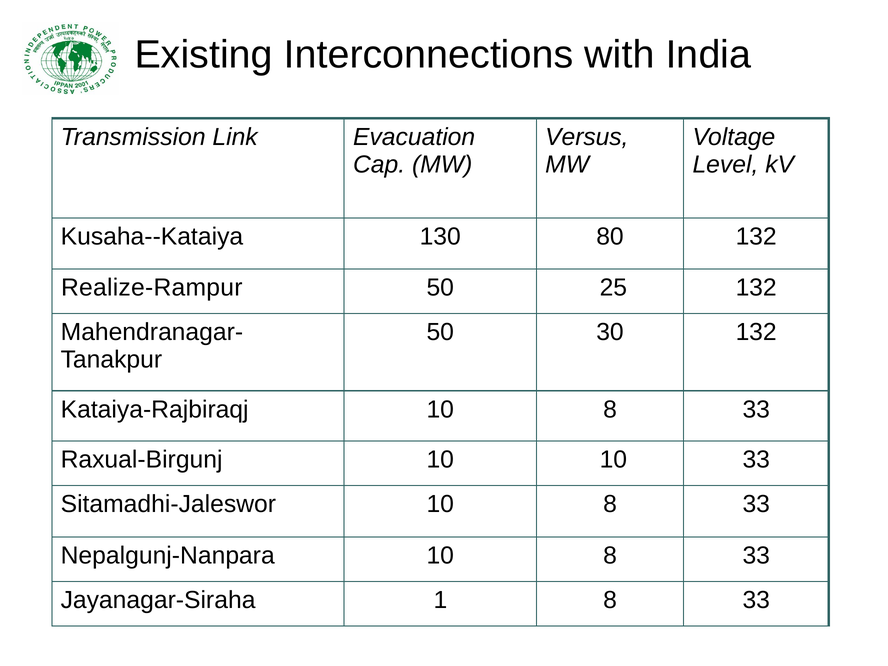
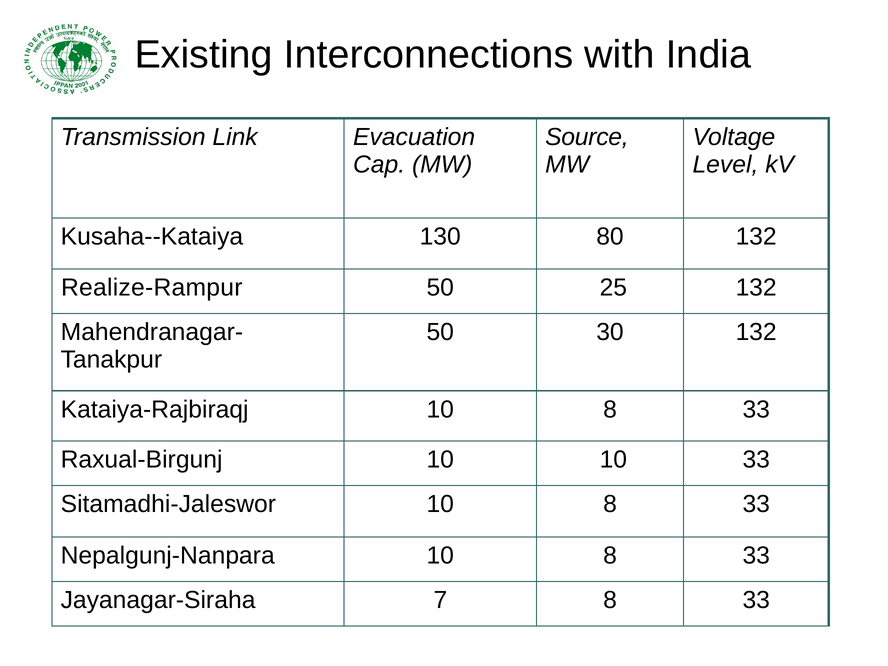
Versus: Versus -> Source (587, 137)
1: 1 -> 7 (440, 600)
